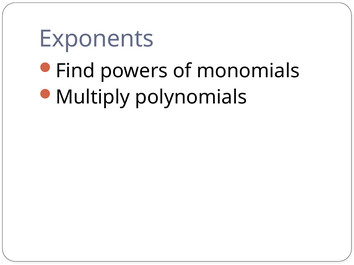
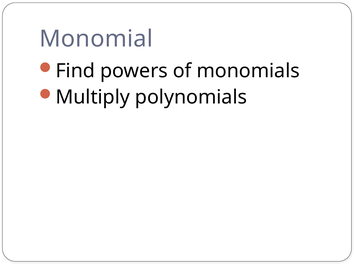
Exponents: Exponents -> Monomial (96, 39)
